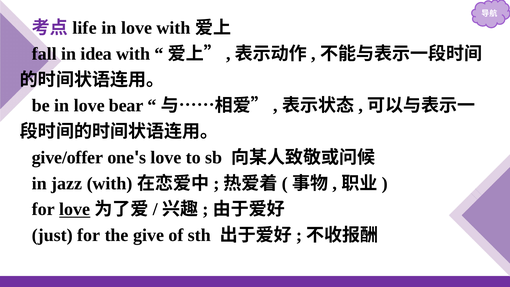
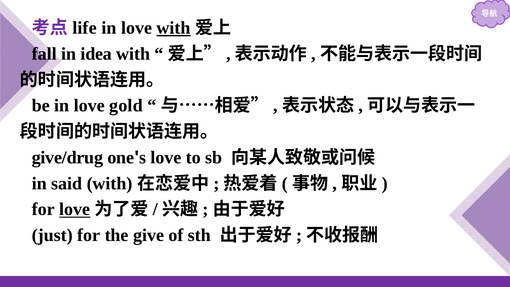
with underline: none -> present (174, 28)
bear: bear -> gold (126, 106)
give/offer: give/offer -> give/drug (67, 157)
jazz: jazz -> said (67, 183)
